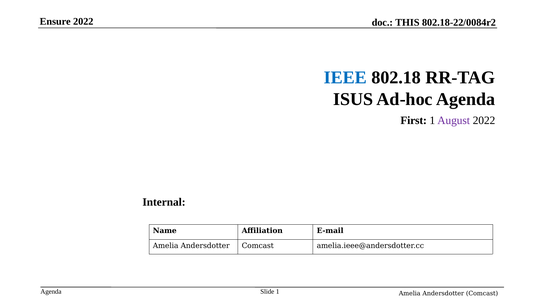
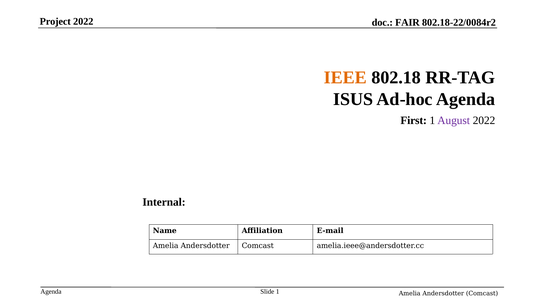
Ensure: Ensure -> Project (55, 22)
THIS: THIS -> FAIR (407, 22)
IEEE colour: blue -> orange (345, 78)
